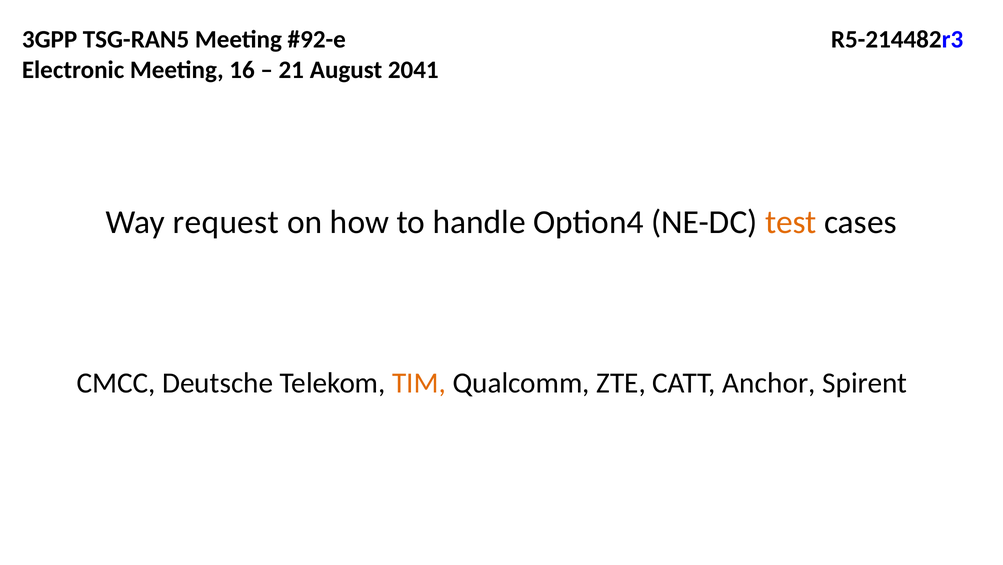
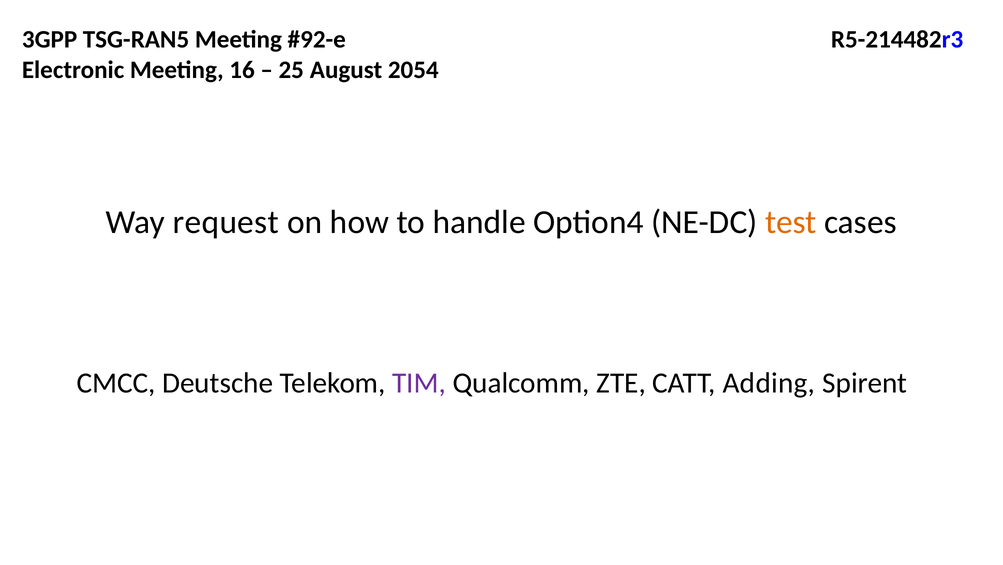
21: 21 -> 25 (291, 70)
2041: 2041 -> 2054 (413, 70)
TIM colour: orange -> purple (419, 383)
Anchor: Anchor -> Adding (769, 383)
